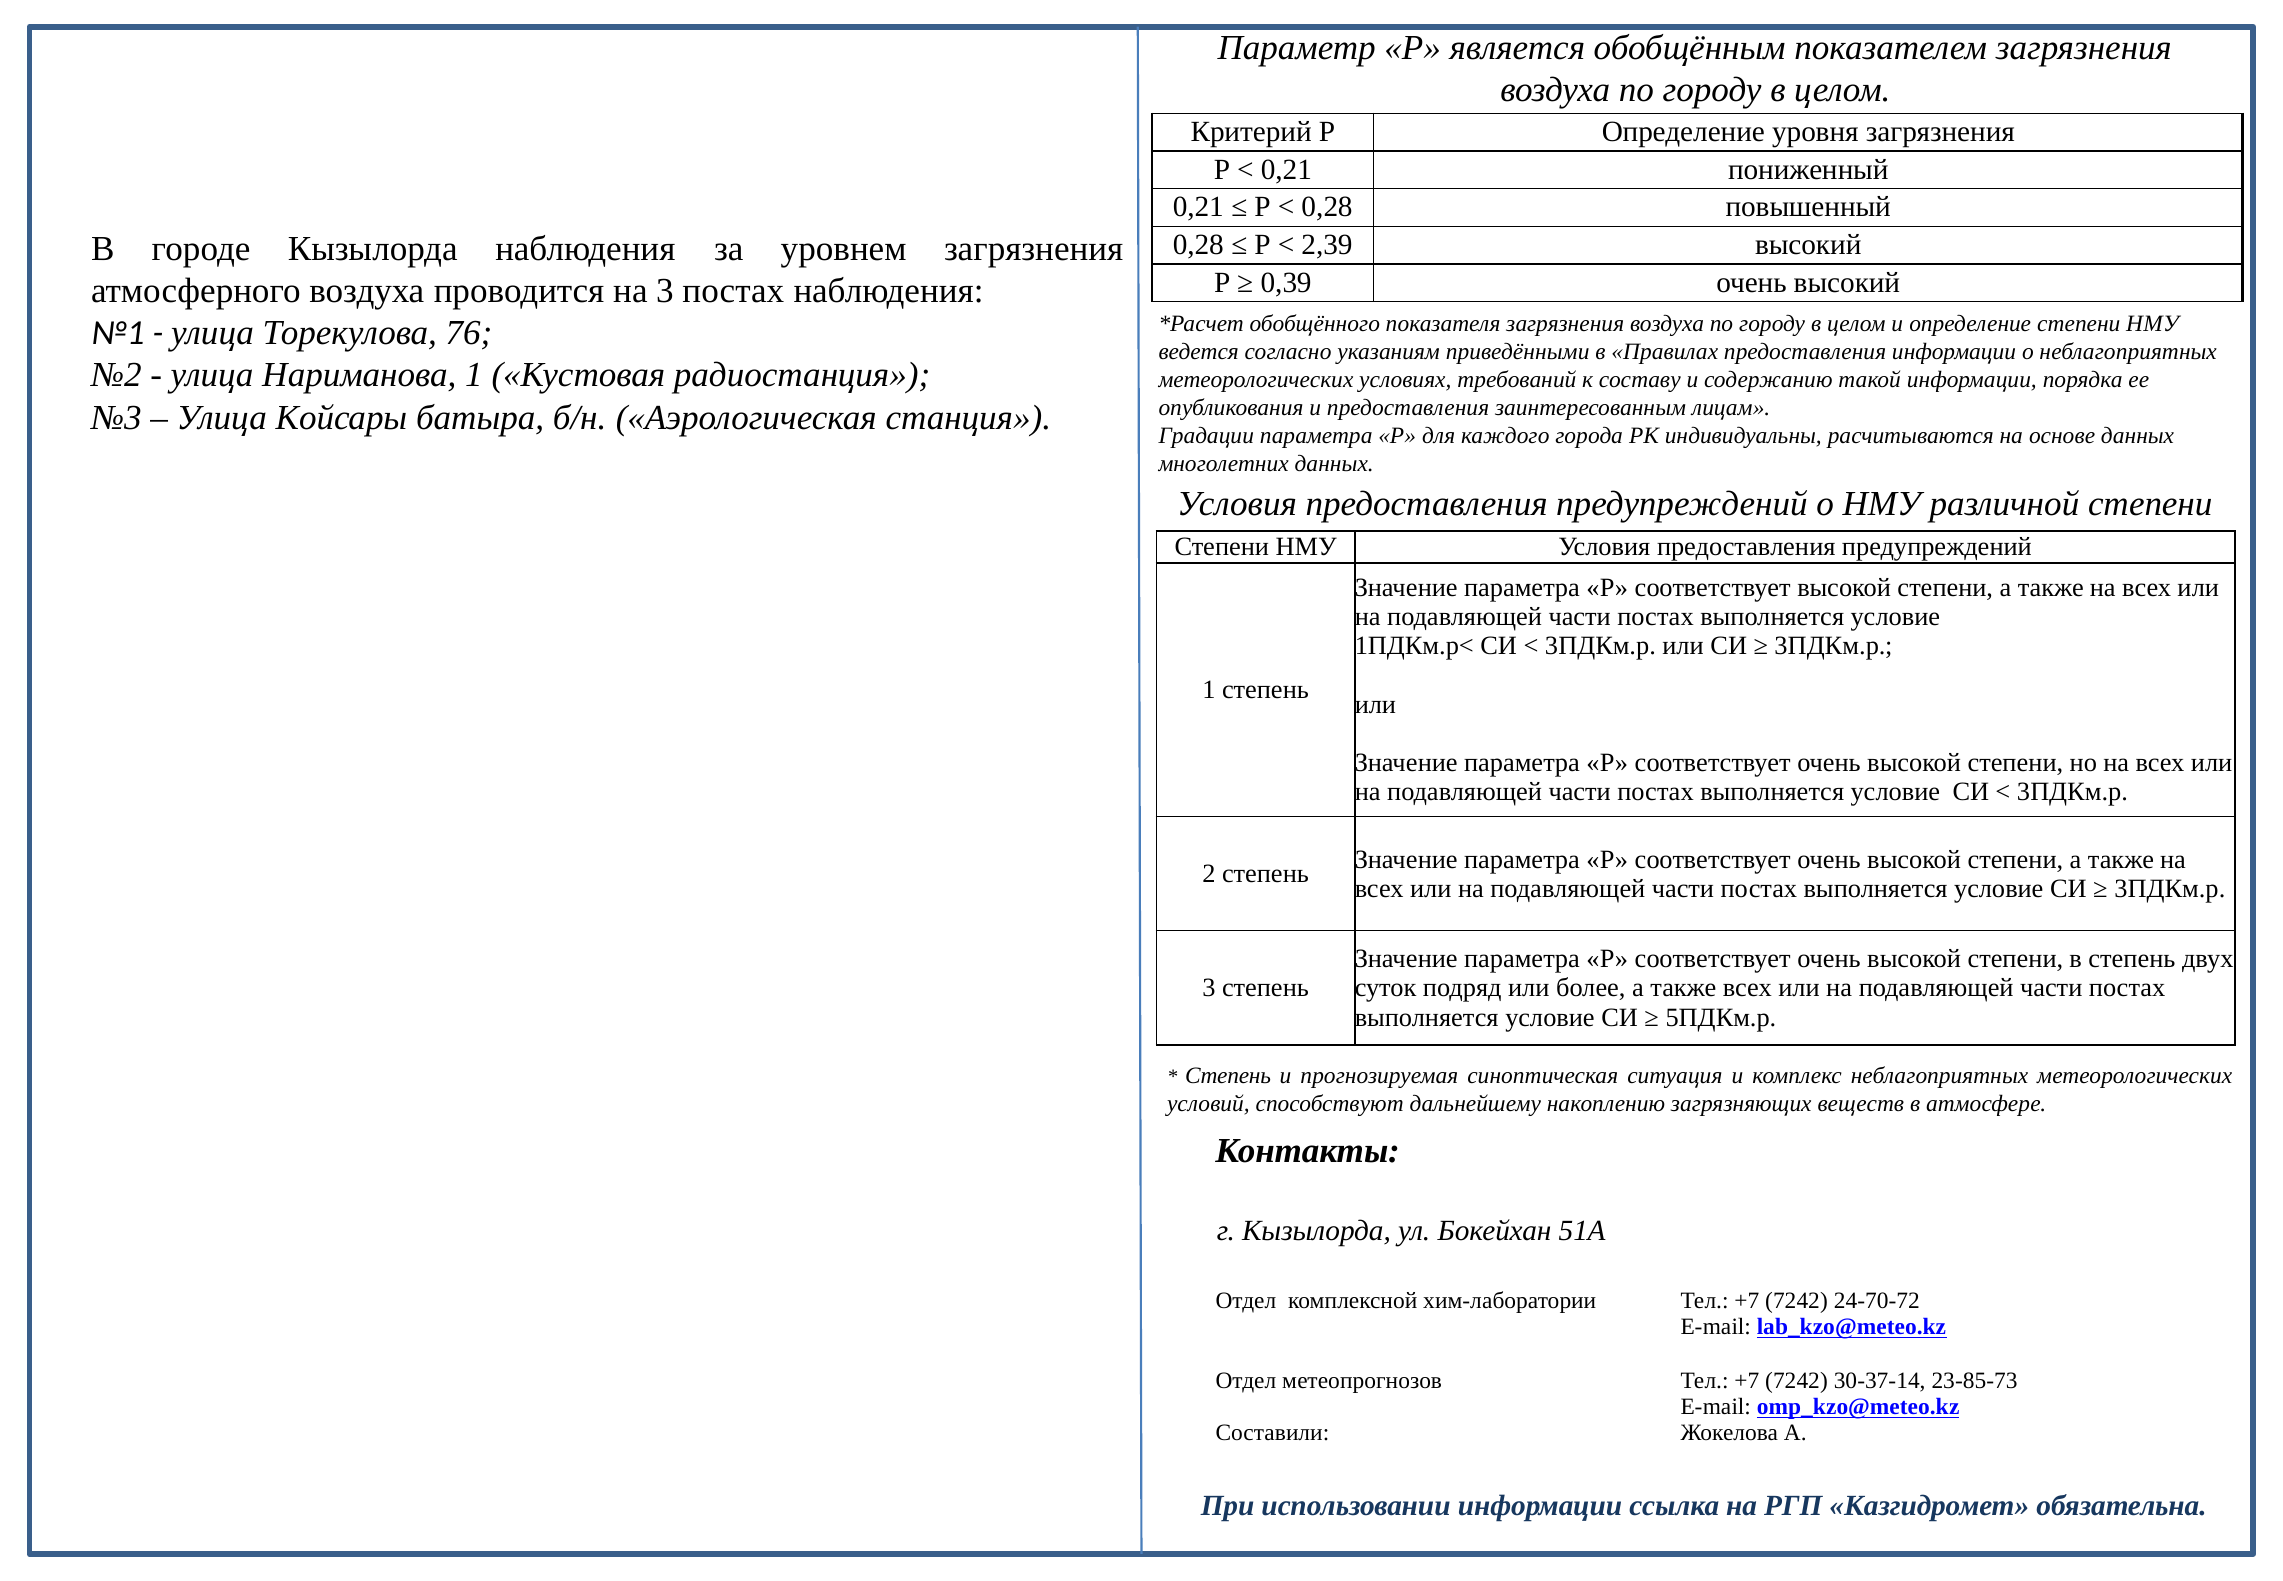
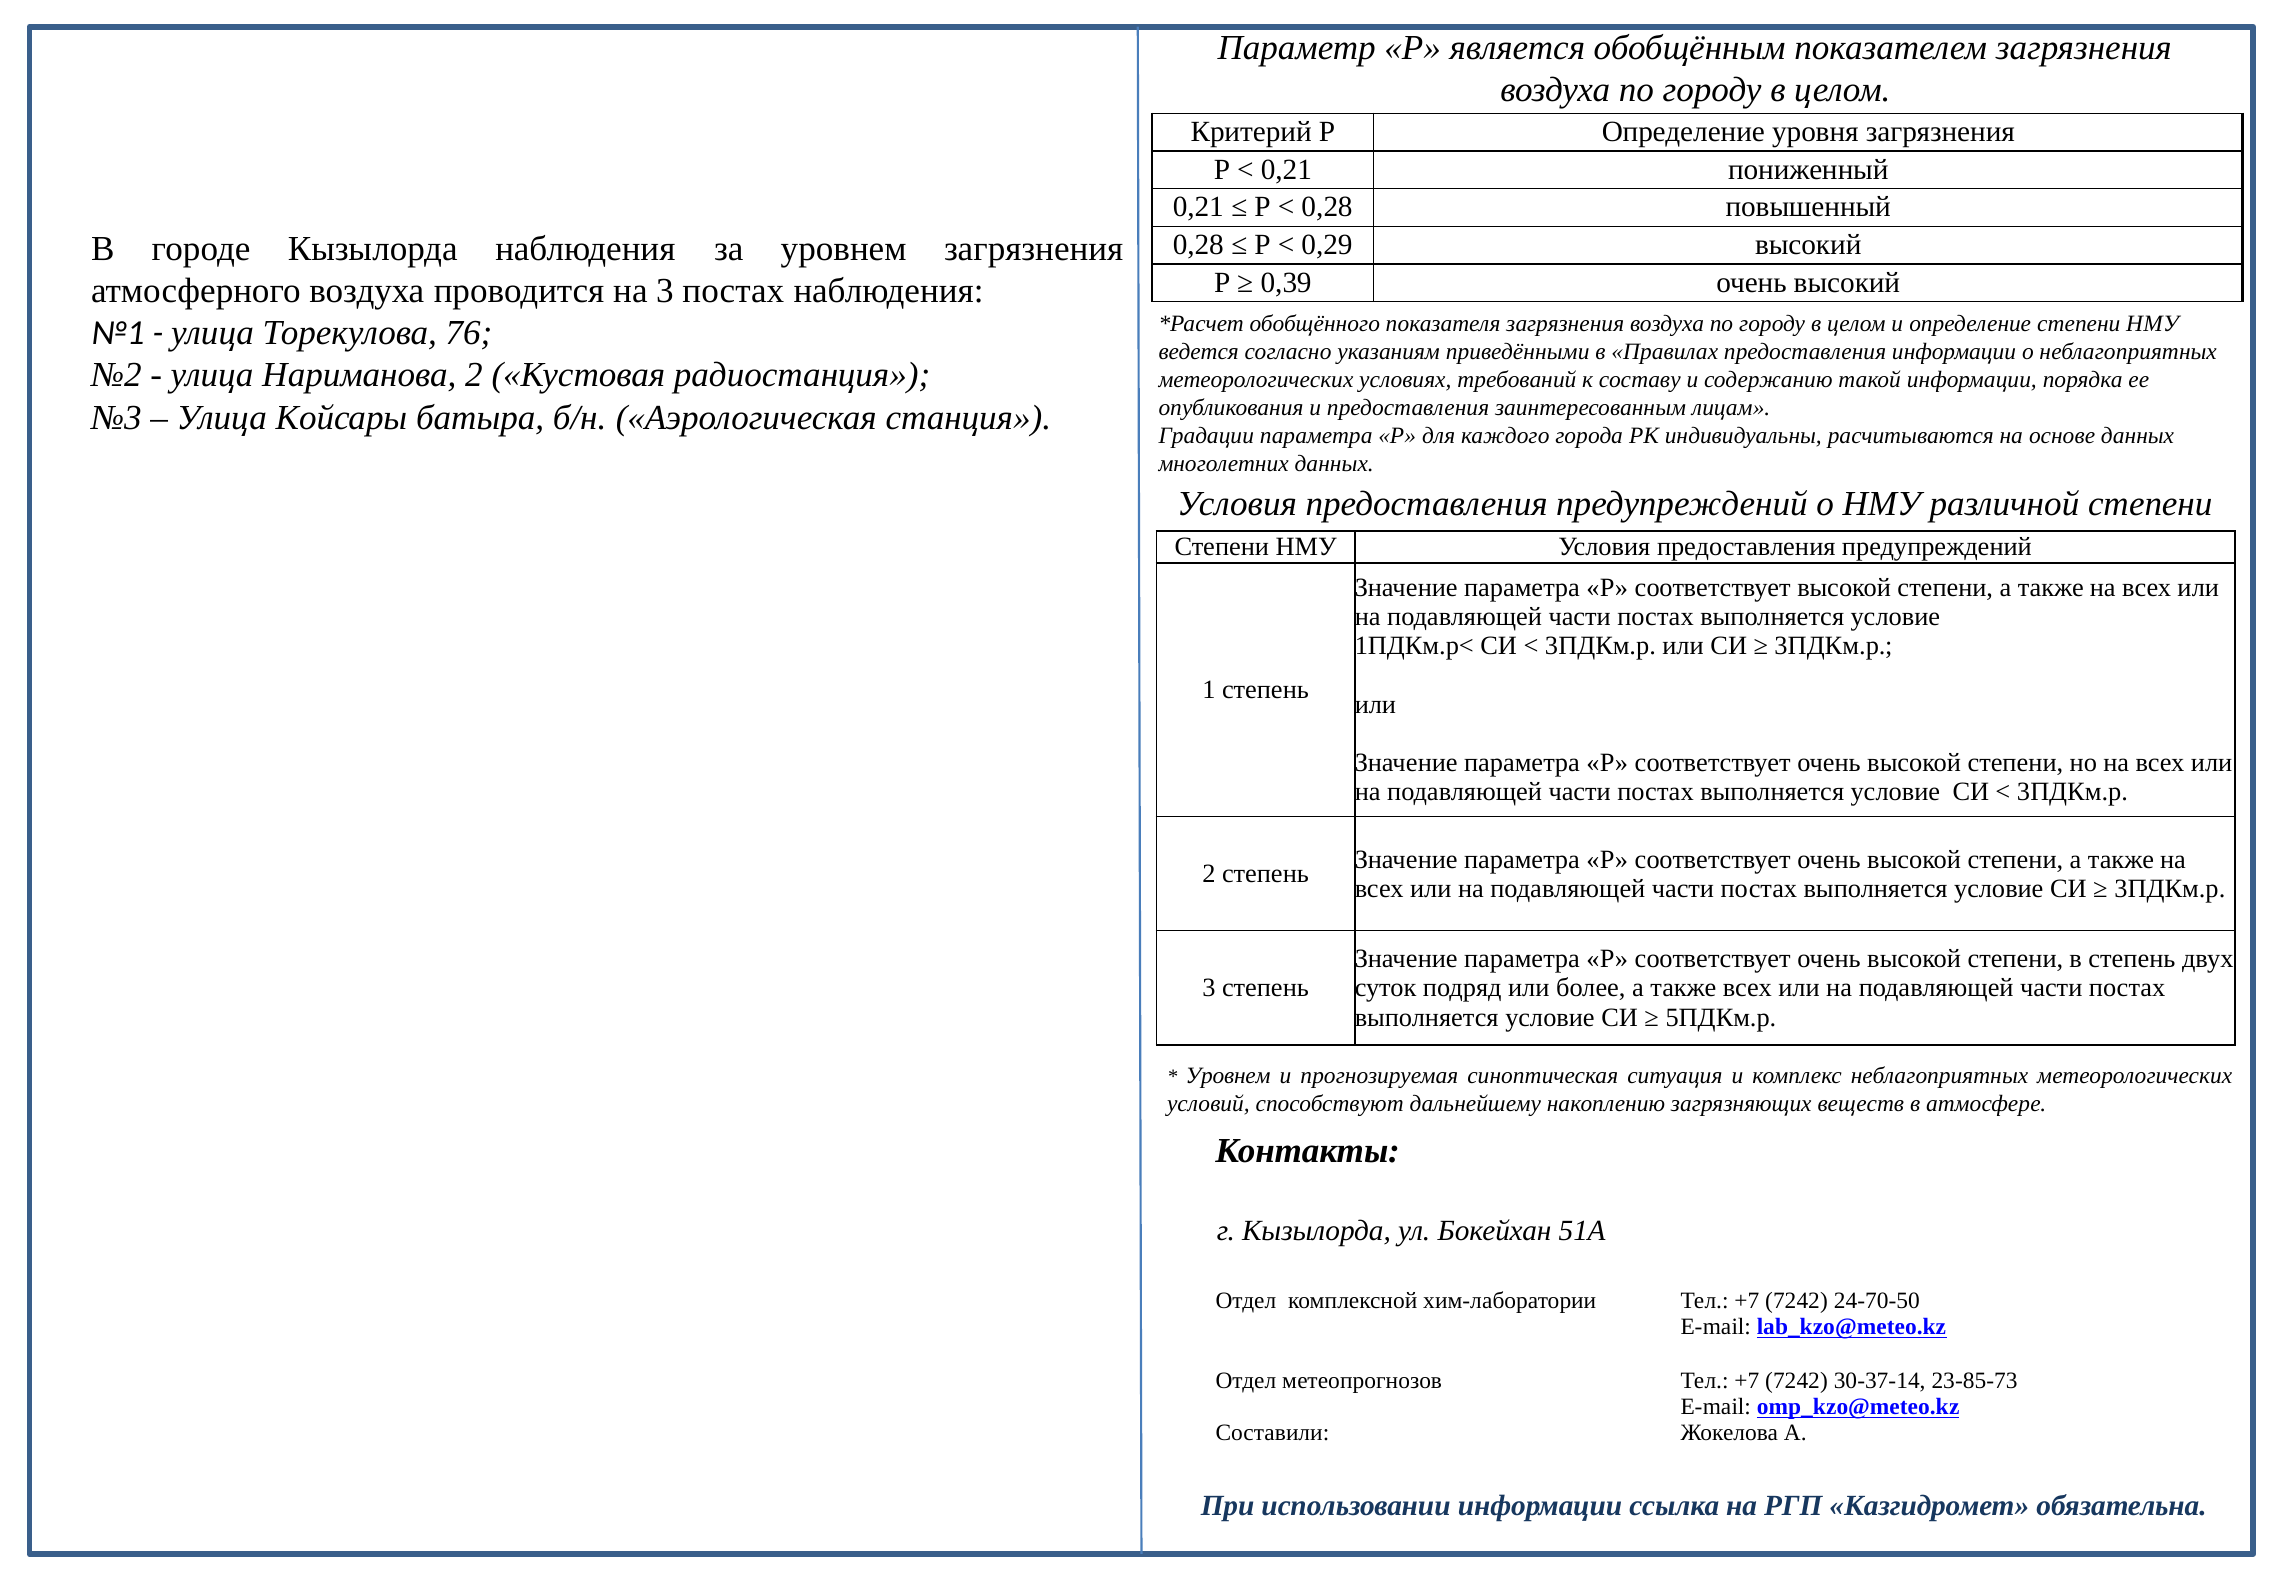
2,39: 2,39 -> 0,29 (1327, 245)
Нариманова 1: 1 -> 2 (474, 375)
Степень: Степень -> Уровнем (1228, 1075)
24-70-72: 24-70-72 -> 24-70-50 (1877, 1300)
